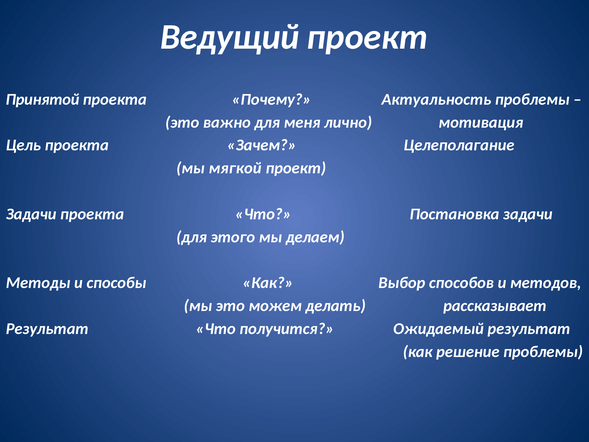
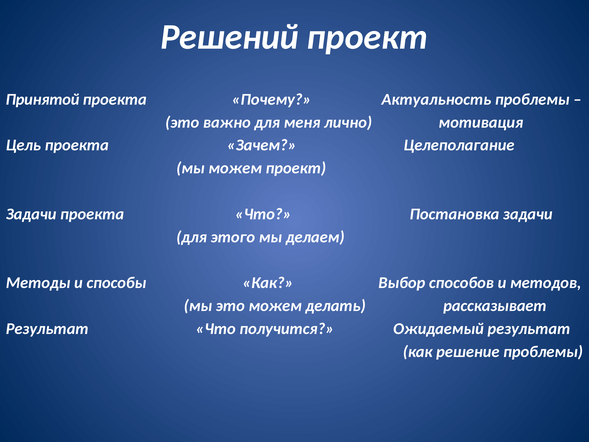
Ведущий: Ведущий -> Решений (230, 37)
мы мягкой: мягкой -> можем (235, 168)
